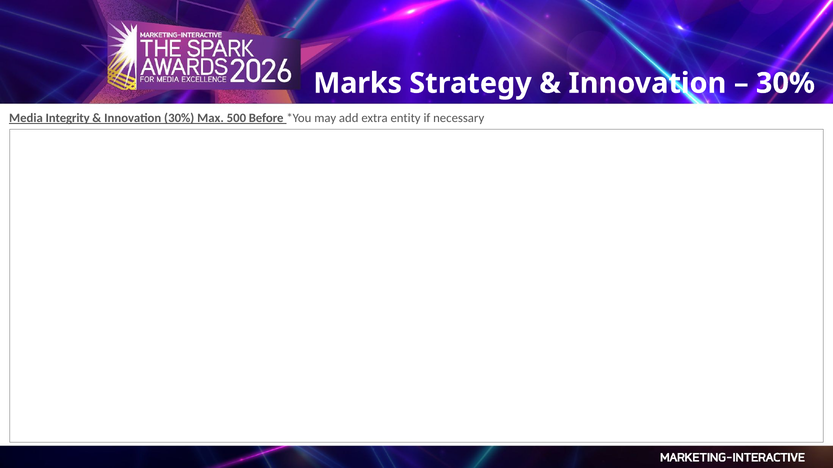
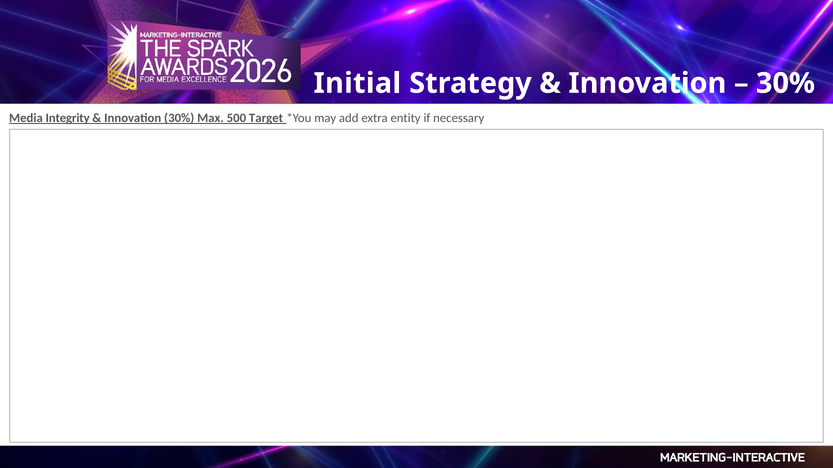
Marks: Marks -> Initial (357, 83)
Before: Before -> Target (266, 118)
